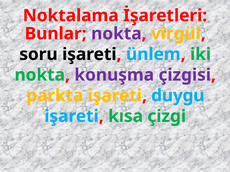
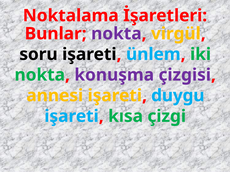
parkta: parkta -> annesi (55, 96)
